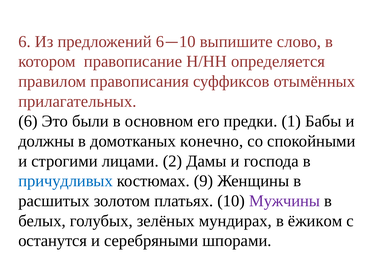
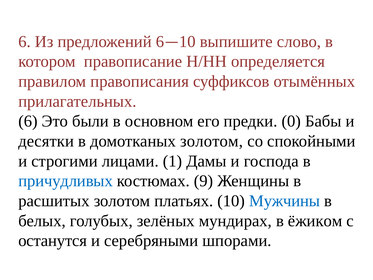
1: 1 -> 0 (291, 121)
должны: должны -> десятки (46, 141)
домотканых конечно: конечно -> золотом (212, 141)
2: 2 -> 1 (172, 161)
Мужчины colour: purple -> blue (285, 201)
